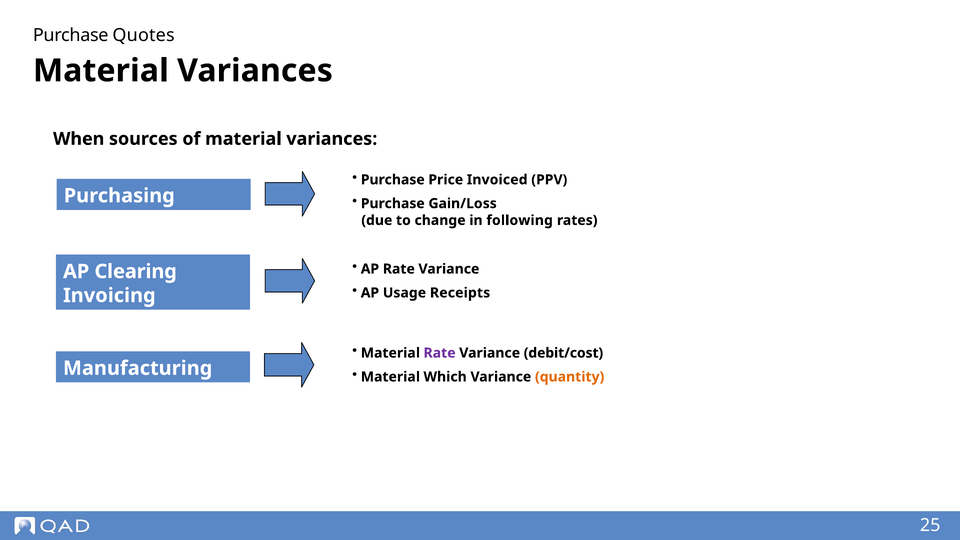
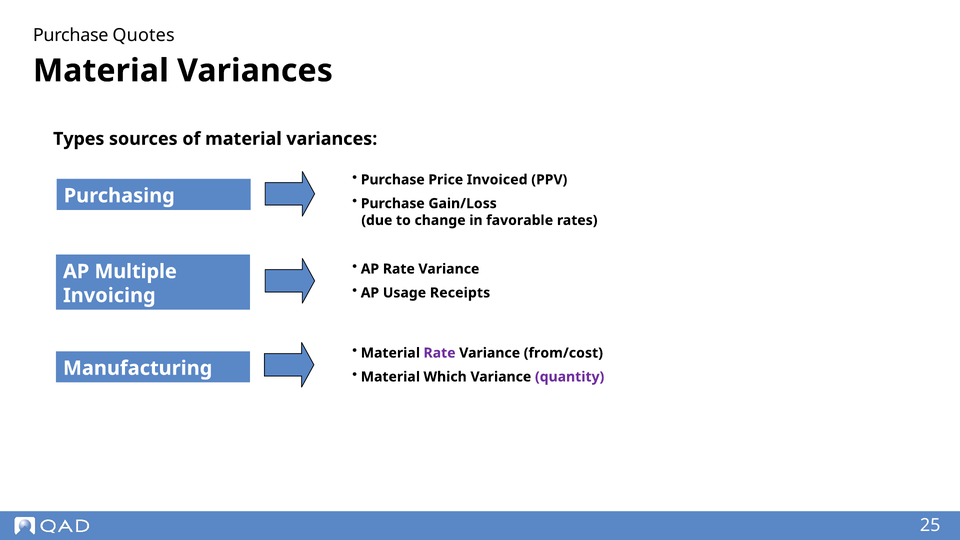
When: When -> Types (79, 139)
following: following -> favorable (520, 220)
Clearing: Clearing -> Multiple (136, 272)
debit/cost: debit/cost -> from/cost (563, 353)
quantity colour: orange -> purple (570, 377)
